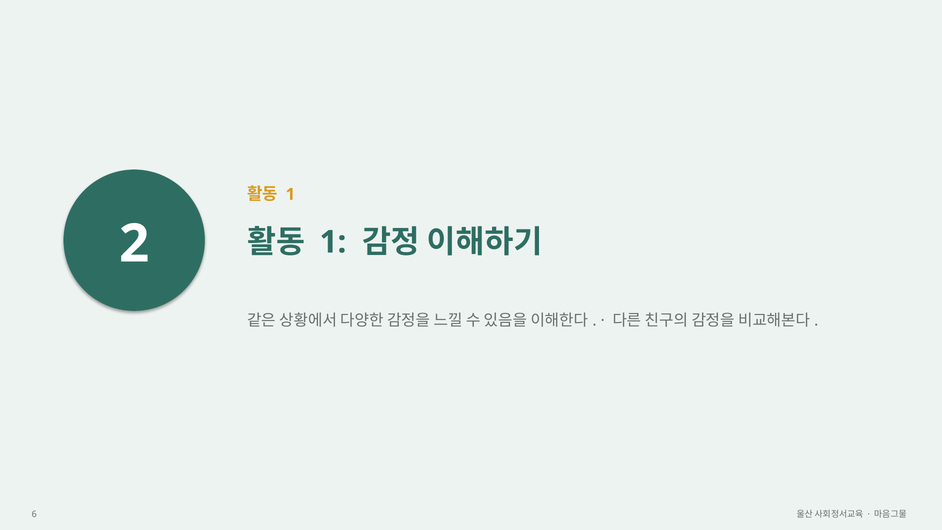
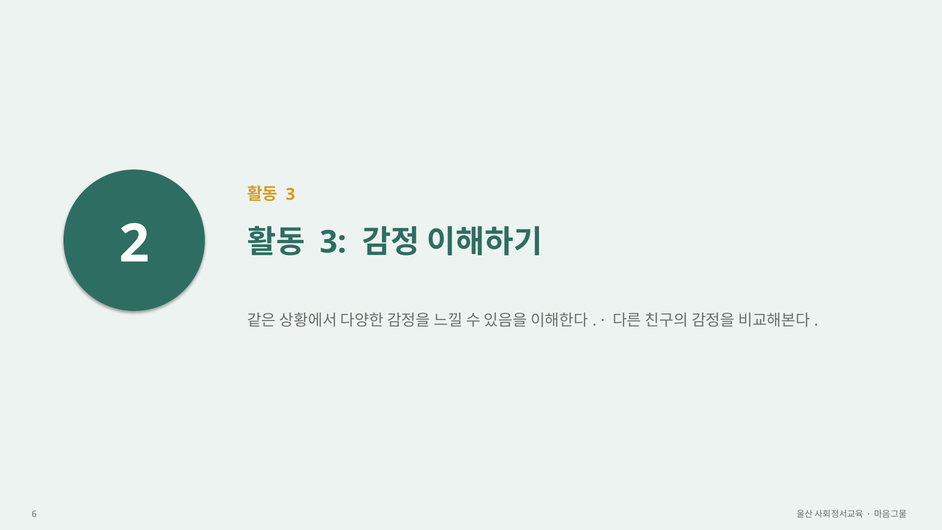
1: 1 -> 3 (290, 194)
1: 1 -> 3 (333, 242)
